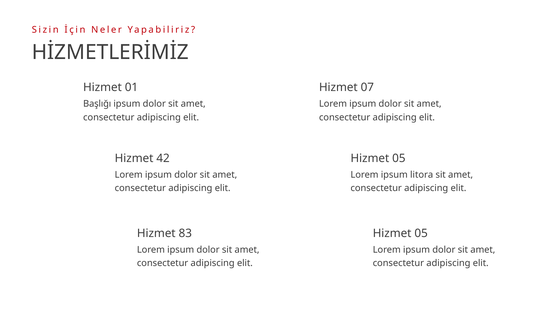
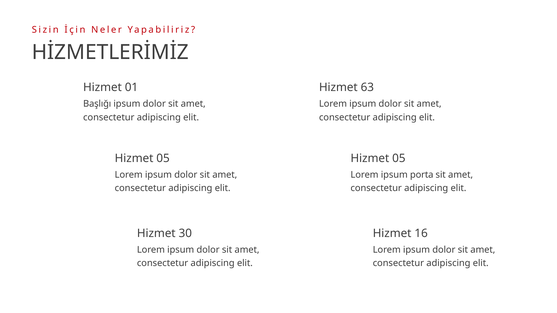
07: 07 -> 63 (367, 88)
42: 42 -> 05 (163, 159)
litora: litora -> porta (422, 175)
83: 83 -> 30 (185, 234)
05: 05 -> 16 (421, 234)
